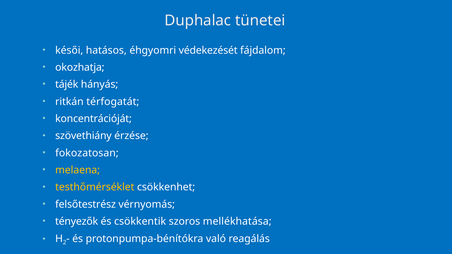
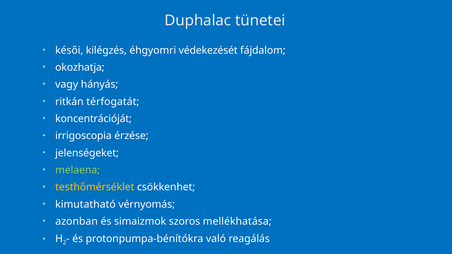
hatásos: hatásos -> kilégzés (106, 50)
tájék: tájék -> vagy (67, 85)
szövethiány: szövethiány -> irrigoscopia (83, 136)
fokozatosan: fokozatosan -> jelenségeket (87, 153)
melaena colour: yellow -> light green (78, 170)
felsőtestrész: felsőtestrész -> kimutatható (85, 205)
tényezők: tényezők -> azonban (77, 222)
csökkentik: csökkentik -> simaizmok (140, 222)
